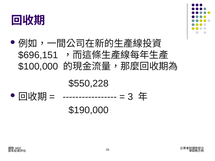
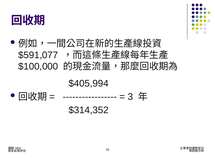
$696,151: $696,151 -> $591,077 (38, 55)
$550,228: $550,228 -> $405,994 (89, 84)
$190,000: $190,000 -> $314,352 (89, 110)
